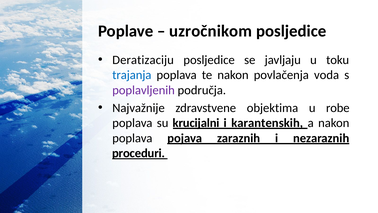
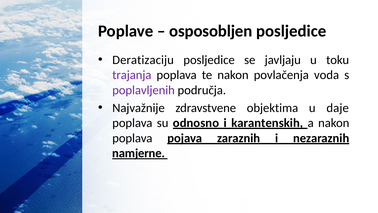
uzročnikom: uzročnikom -> osposobljen (211, 31)
trajanja colour: blue -> purple (132, 75)
robe: robe -> daje (338, 108)
krucijalni: krucijalni -> odnosno (196, 123)
proceduri: proceduri -> namjerne (139, 153)
